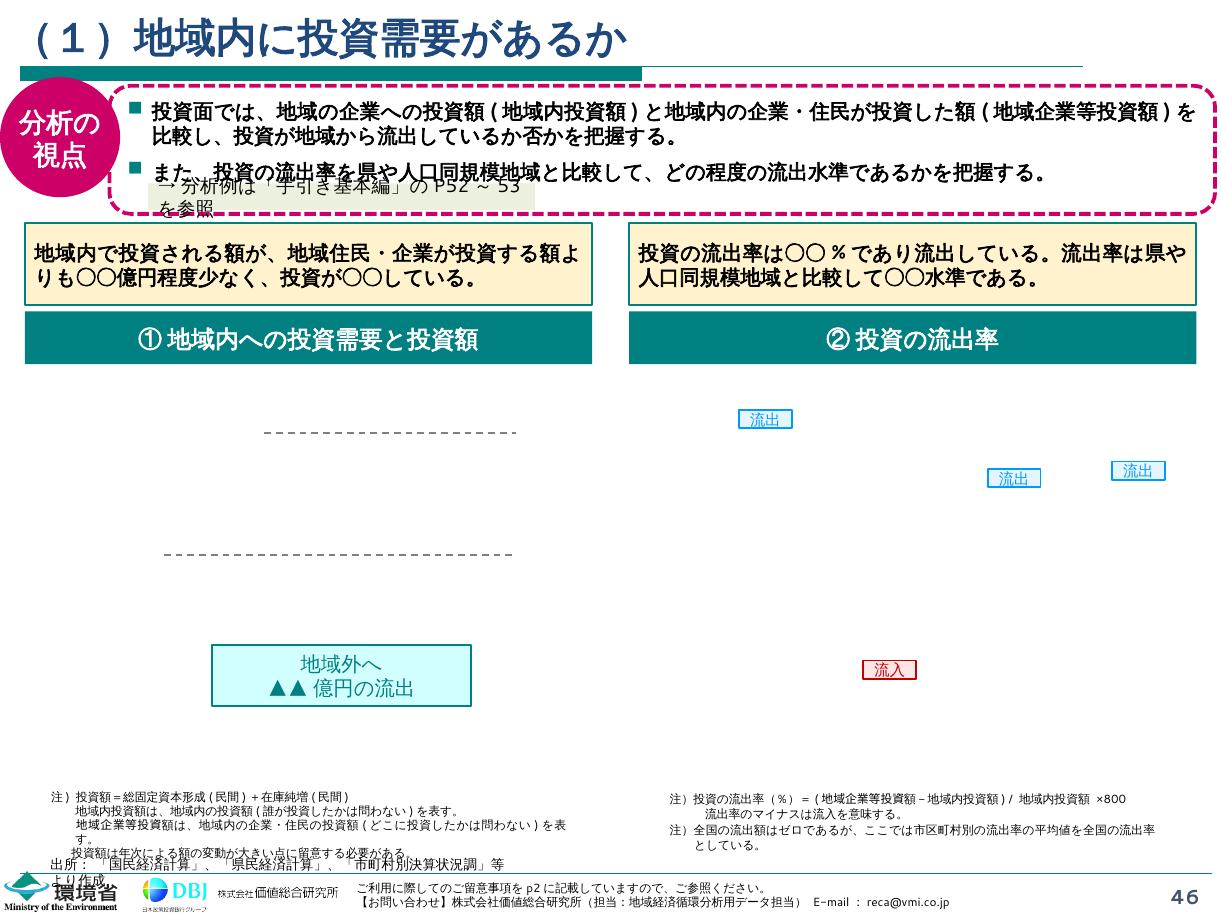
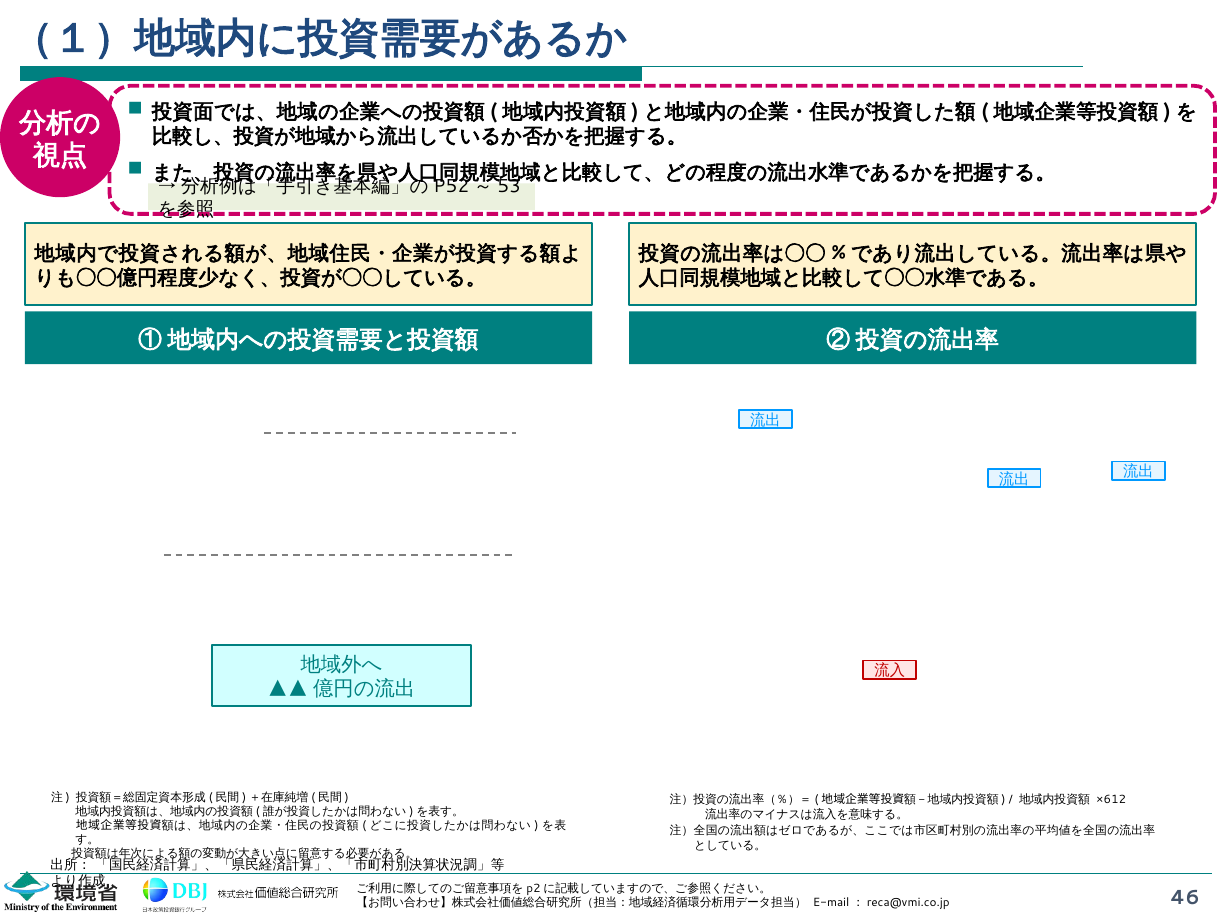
×800: ×800 -> ×612 (1111, 801)
